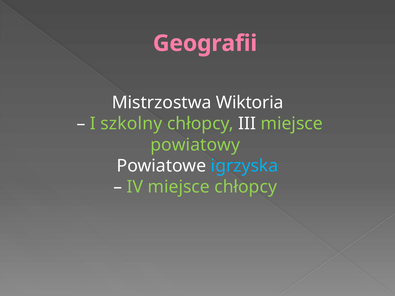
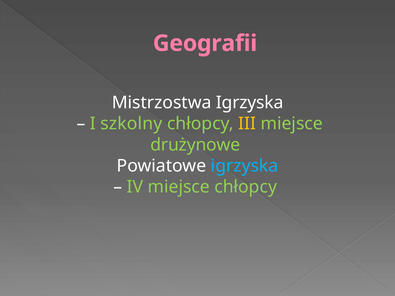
Mistrzostwa Wiktoria: Wiktoria -> Igrzyska (250, 103)
III colour: white -> yellow (247, 124)
powiatowy: powiatowy -> drużynowe (195, 145)
